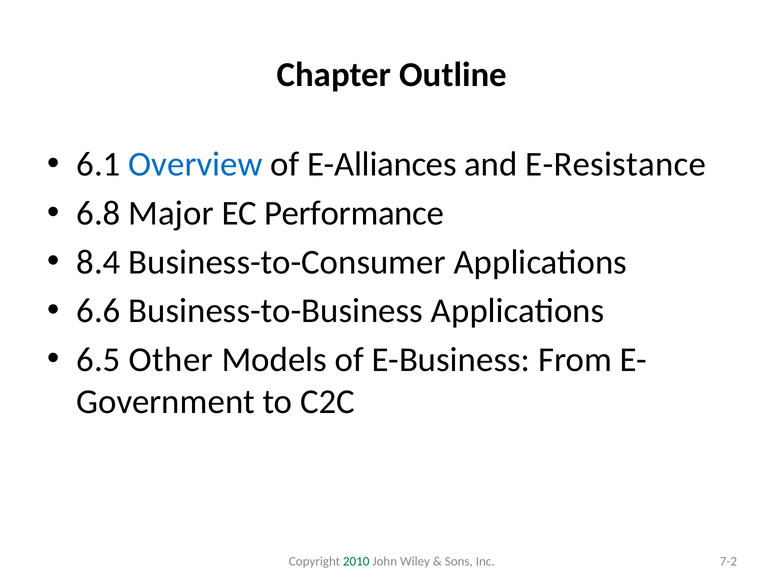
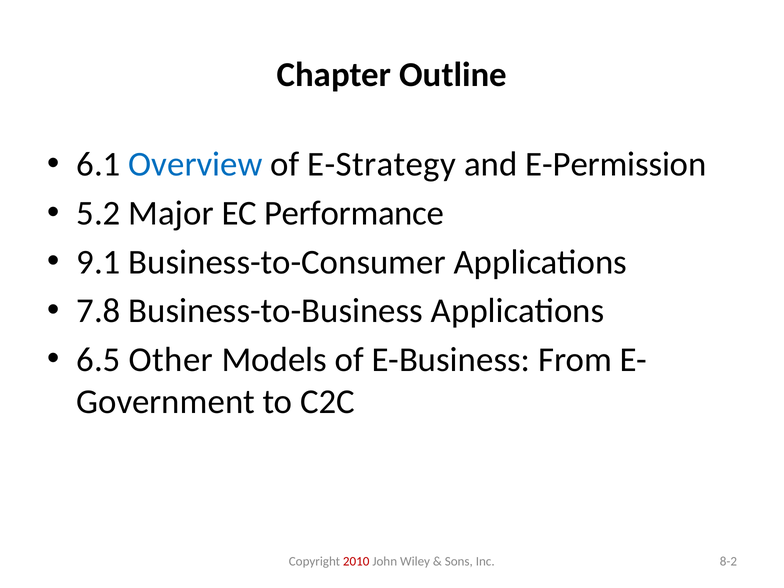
E-Alliances: E-Alliances -> E-Strategy (382, 164)
E-Resistance: E-Resistance -> E-Permission (616, 164)
6.8: 6.8 -> 5.2 (98, 213)
8.4: 8.4 -> 9.1 (98, 262)
6.6: 6.6 -> 7.8 (98, 311)
2010 colour: green -> red (356, 561)
7-2: 7-2 -> 8-2 (728, 562)
